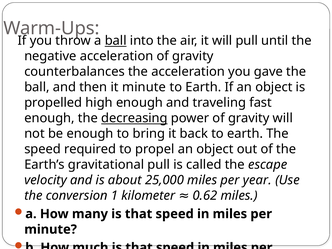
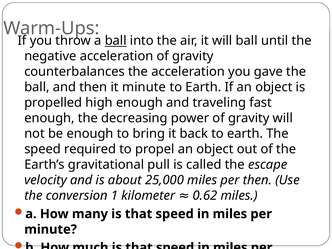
will pull: pull -> ball (247, 41)
decreasing underline: present -> none (134, 118)
per year: year -> then (257, 180)
